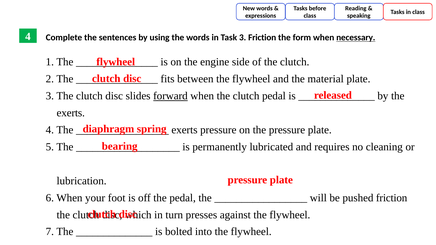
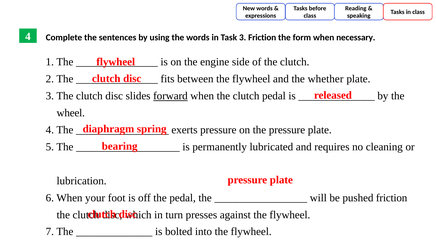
necessary underline: present -> none (356, 38)
material: material -> whether (326, 79)
exerts: exerts -> wheel (71, 113)
